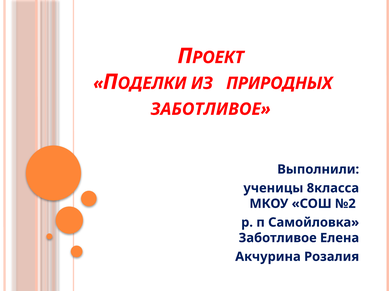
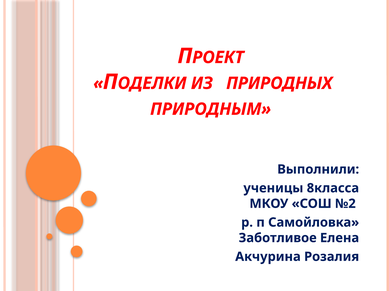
ЗАБОТЛИВОЕ: ЗАБОТЛИВОЕ -> ПРИРОДНЫМ (211, 109)
